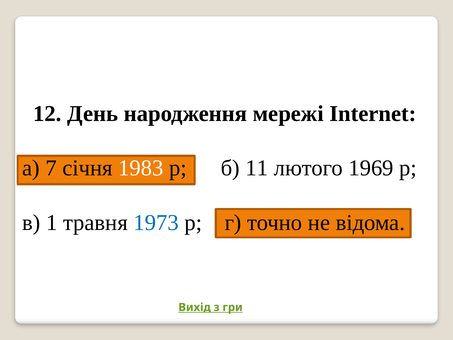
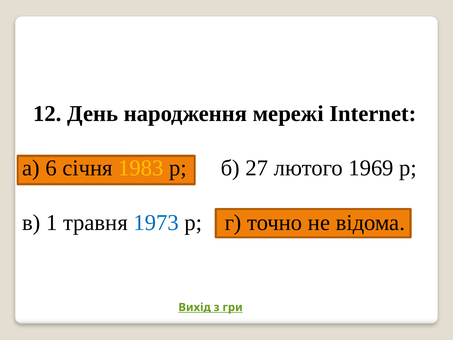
7: 7 -> 6 (51, 168)
1983 colour: white -> yellow (141, 168)
11: 11 -> 27 (257, 168)
